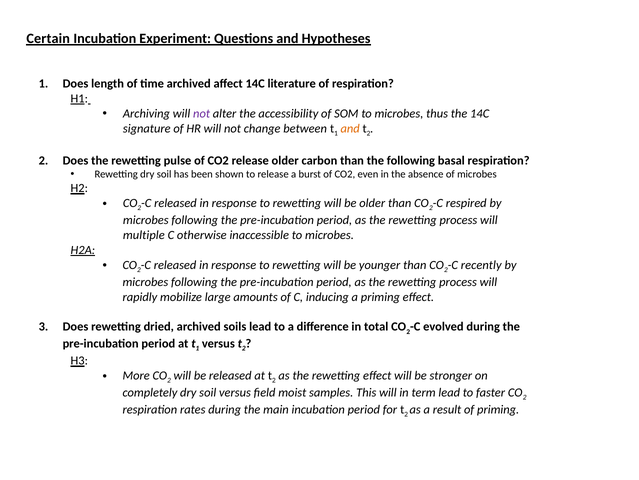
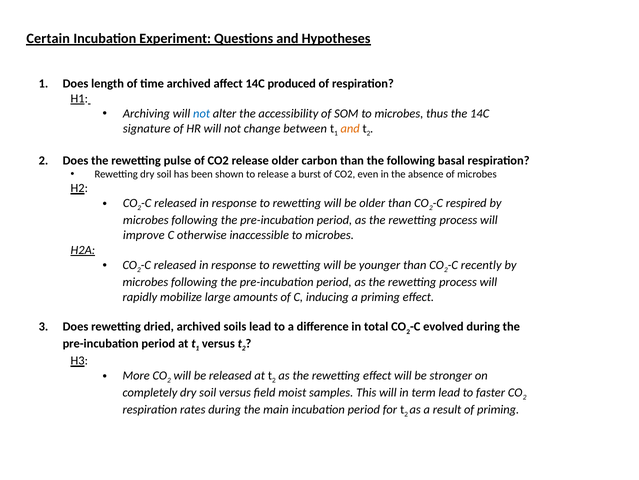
literature: literature -> produced (292, 84)
not colour: purple -> blue (202, 113)
multiple: multiple -> improve (144, 235)
